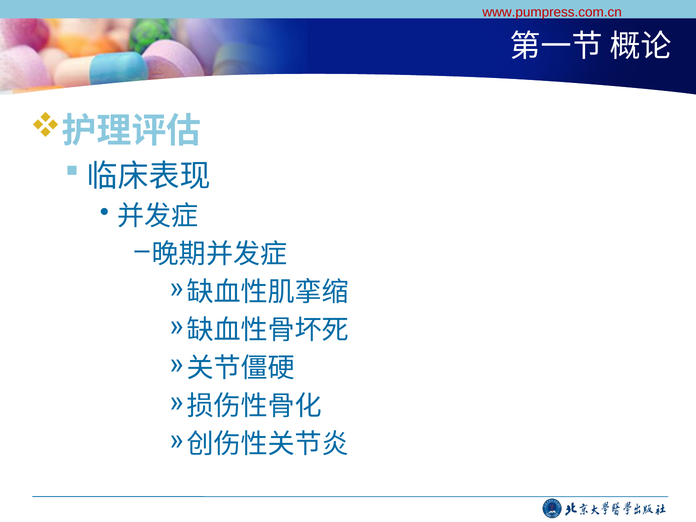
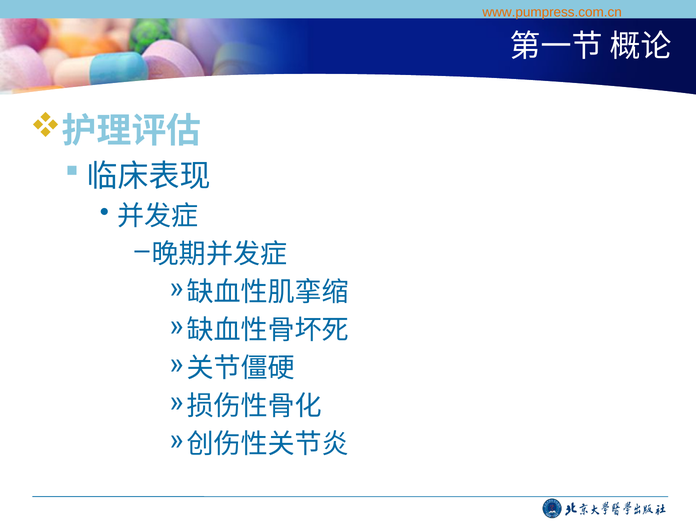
www.pumpress.com.cn colour: red -> orange (552, 12)
